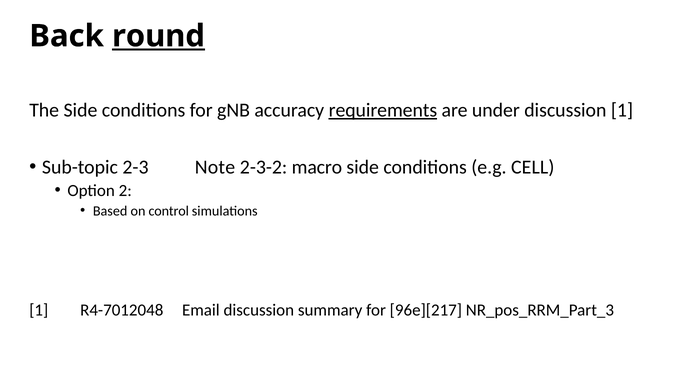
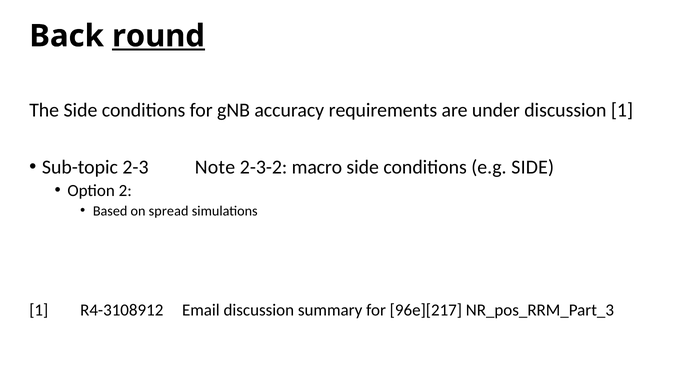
requirements underline: present -> none (383, 110)
e.g CELL: CELL -> SIDE (533, 167)
control: control -> spread (169, 211)
R4-7012048: R4-7012048 -> R4-3108912 (122, 310)
